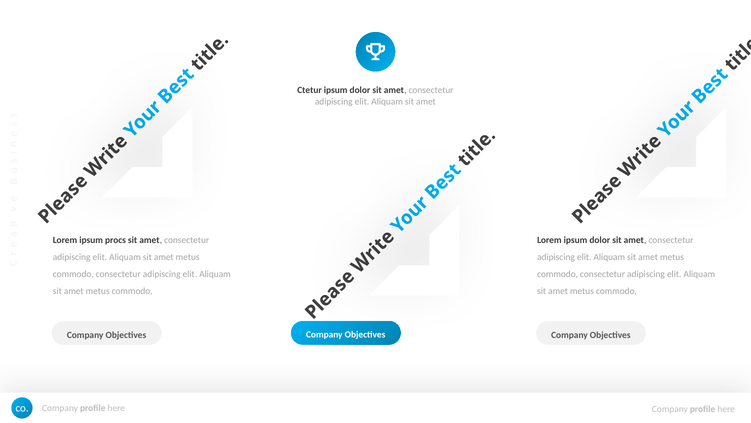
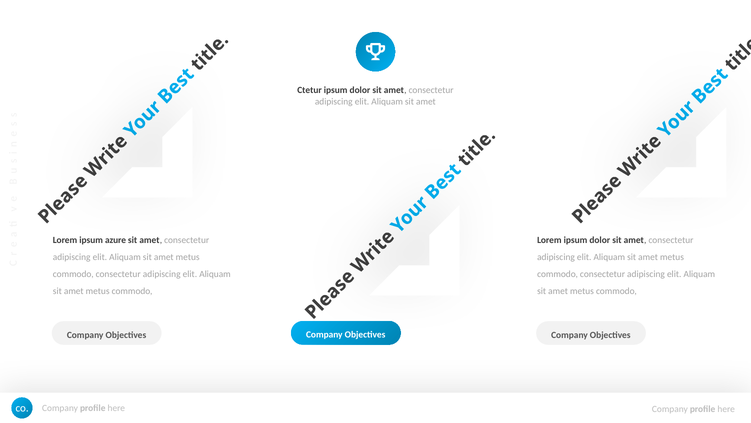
procs: procs -> azure (116, 240)
